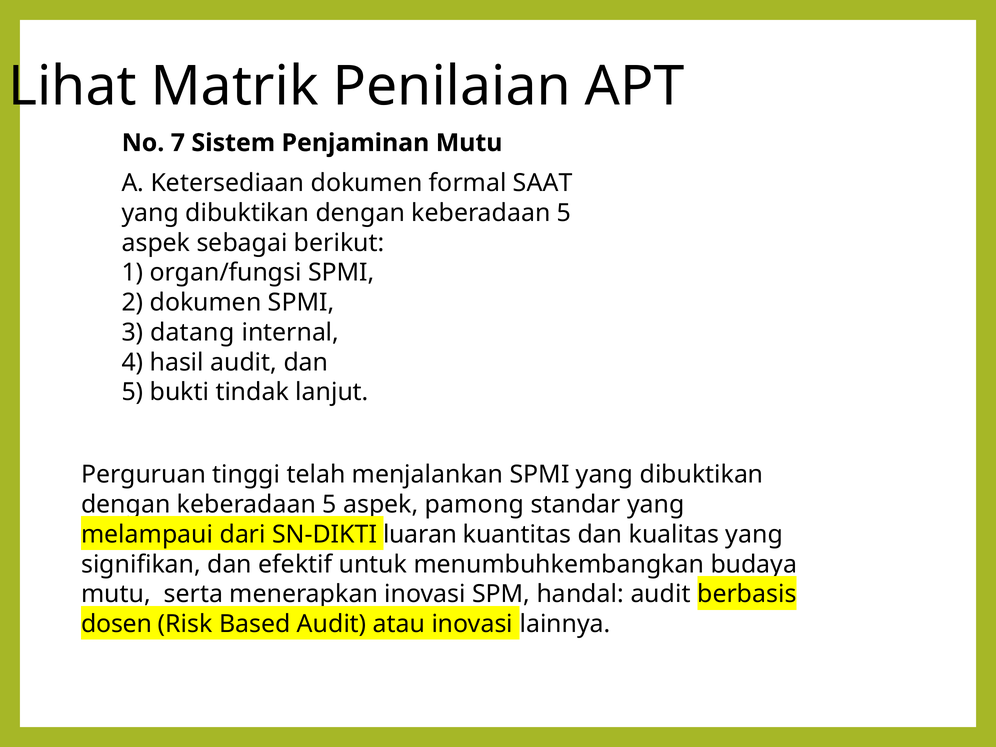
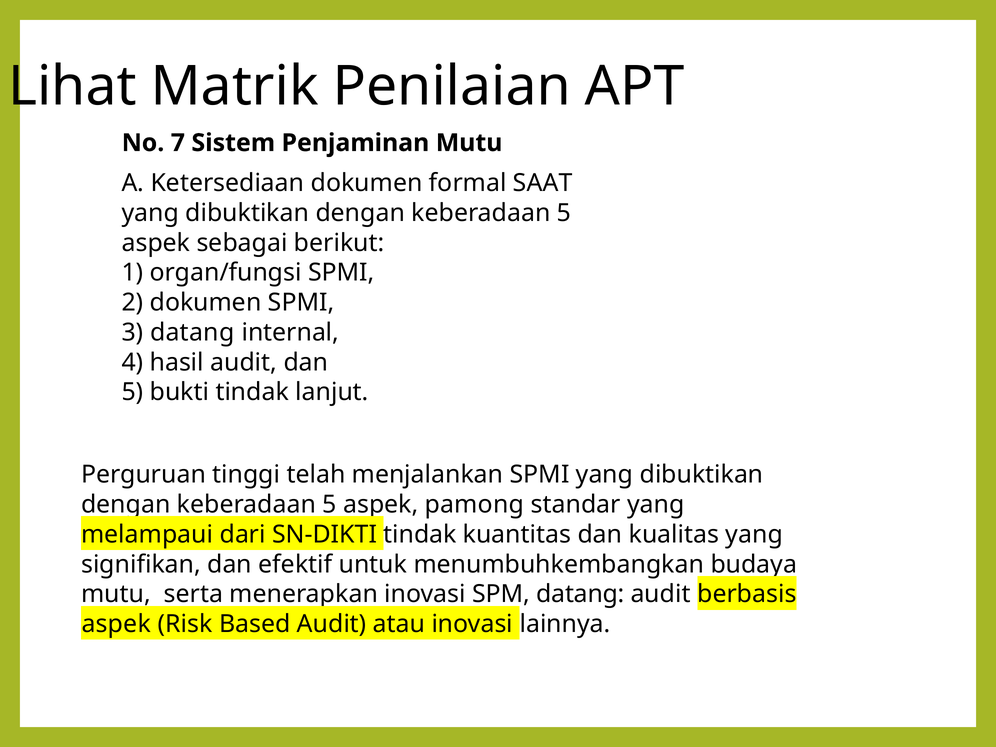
SN-DIKTI luaran: luaran -> tindak (420, 534)
handal: handal -> datang (580, 594)
dosen: dosen -> aspek (116, 624)
